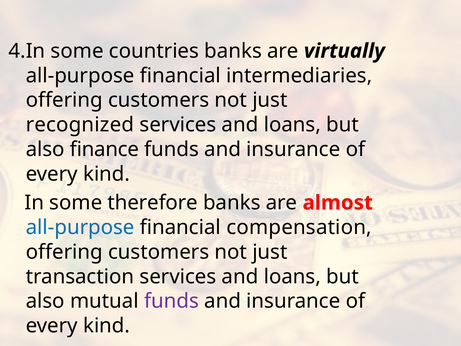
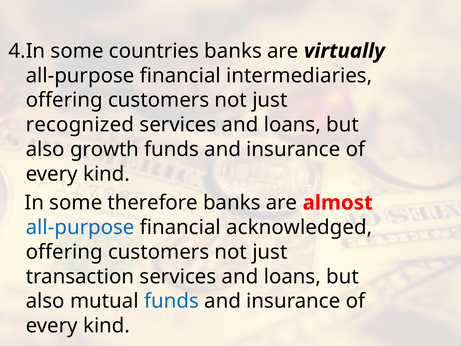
finance: finance -> growth (104, 149)
compensation: compensation -> acknowledged (299, 227)
funds colour: purple -> blue (171, 301)
